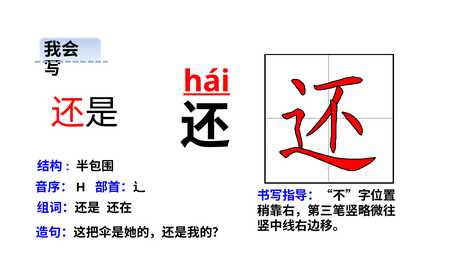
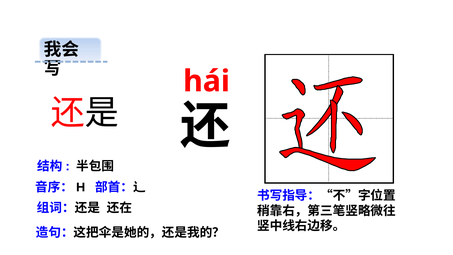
hái underline: present -> none (207, 81)
